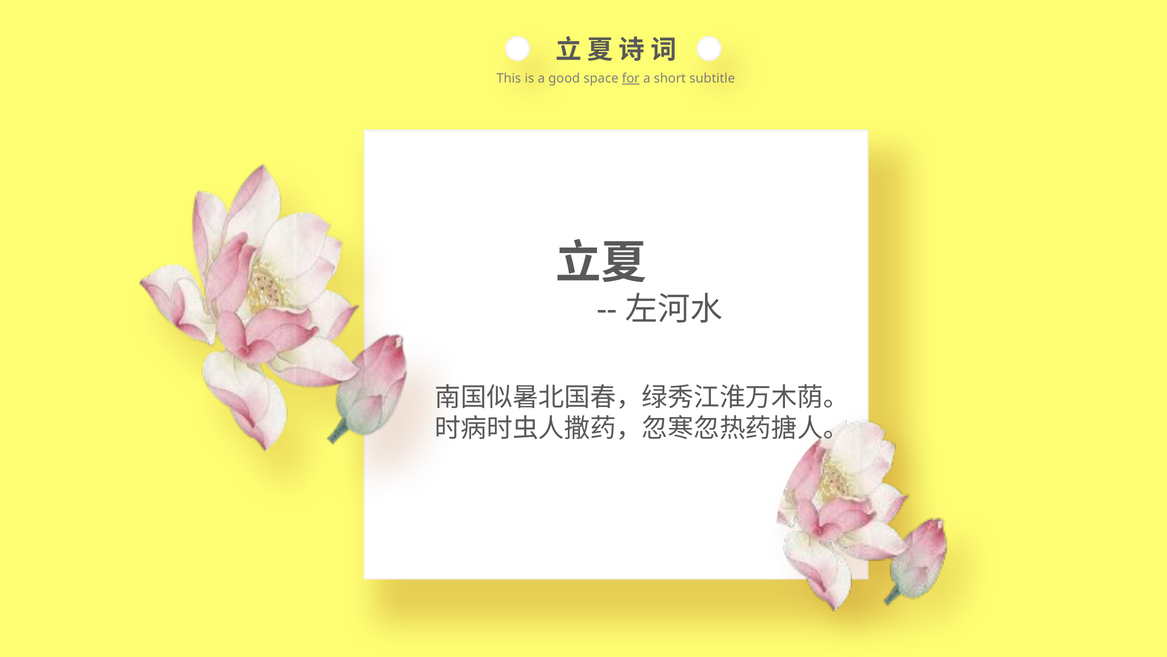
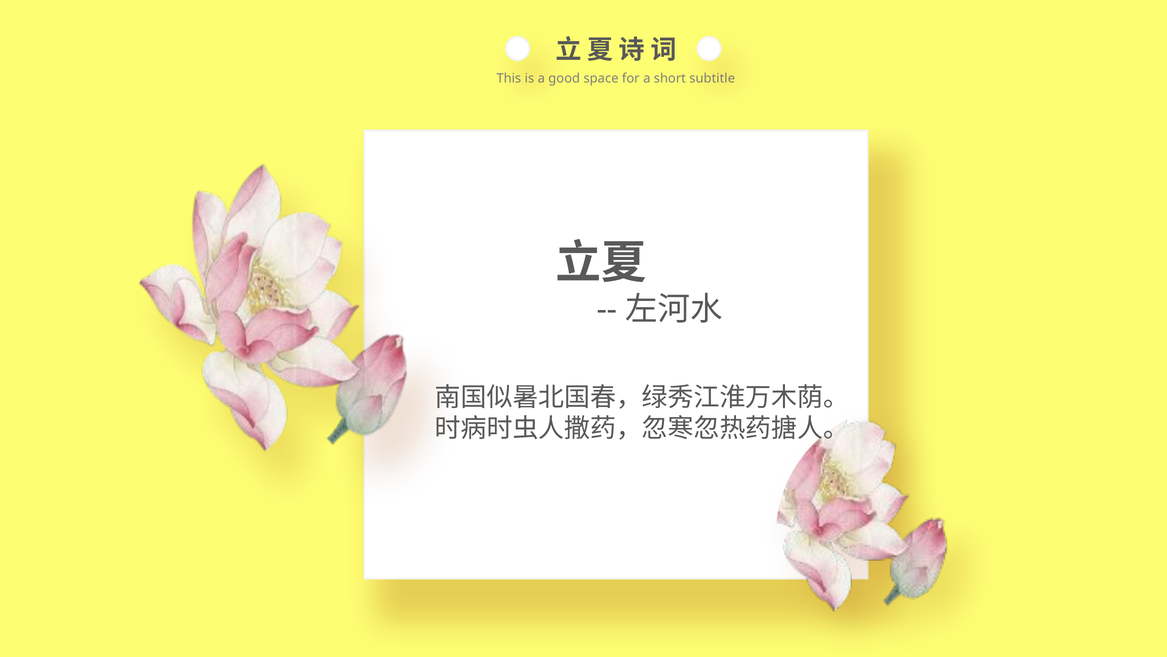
for underline: present -> none (631, 78)
